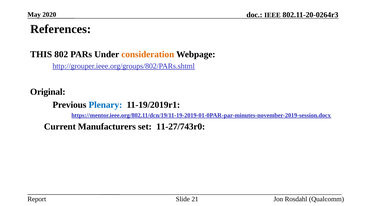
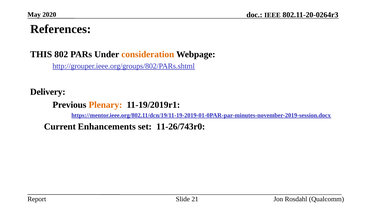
Original: Original -> Delivery (48, 92)
Plenary colour: blue -> orange (105, 105)
Manufacturers: Manufacturers -> Enhancements (107, 126)
11-27/743r0: 11-27/743r0 -> 11-26/743r0 (181, 126)
